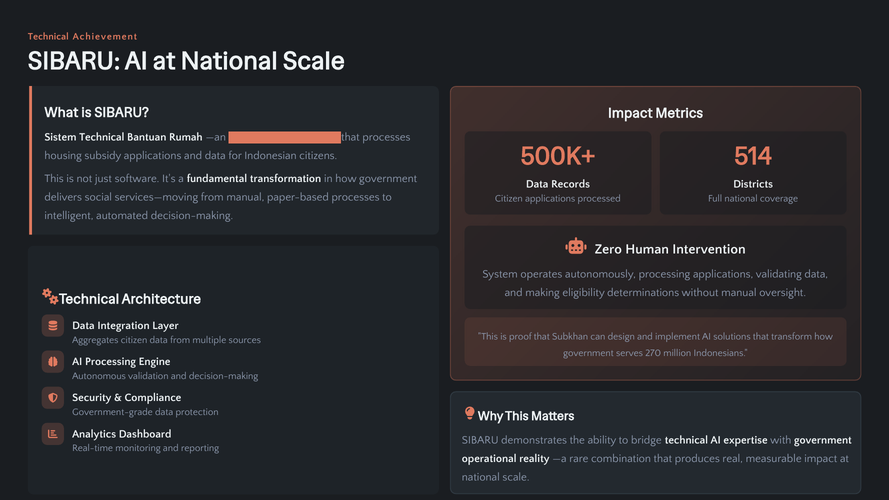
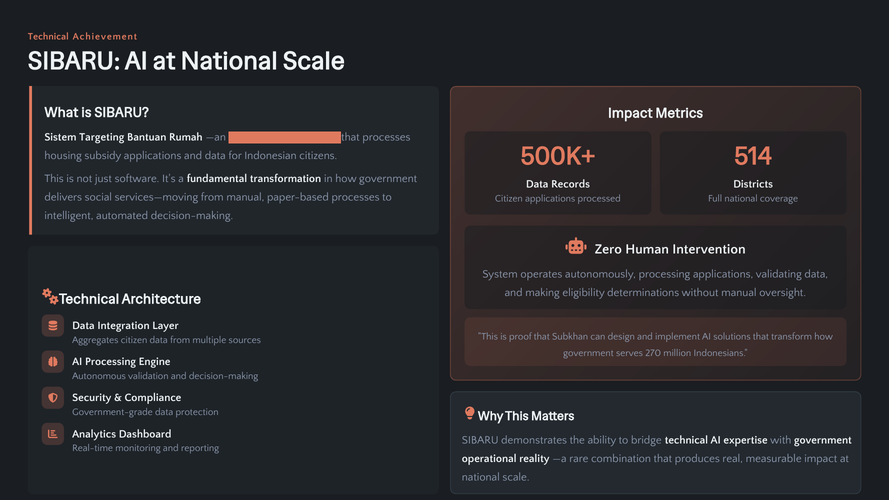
Sistem Technical: Technical -> Targeting (102, 137)
